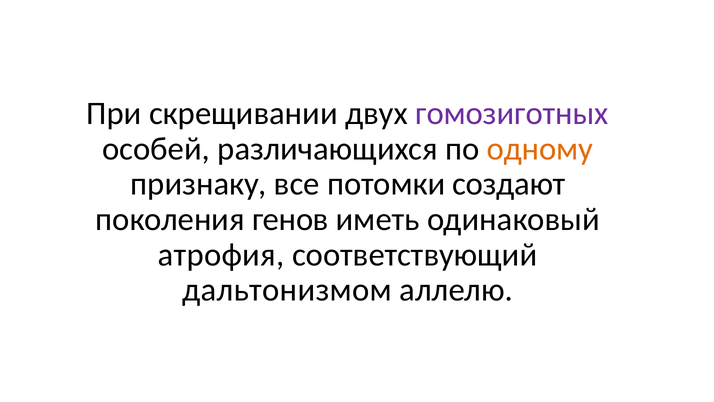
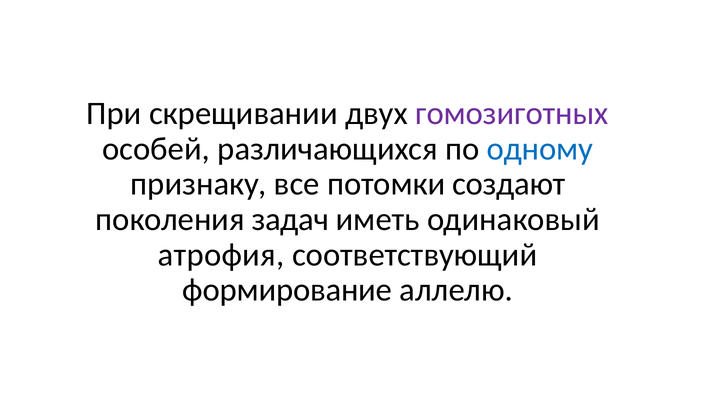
одному colour: orange -> blue (540, 149)
генов: генов -> задач (290, 219)
дальтонизмом: дальтонизмом -> формирование (287, 290)
